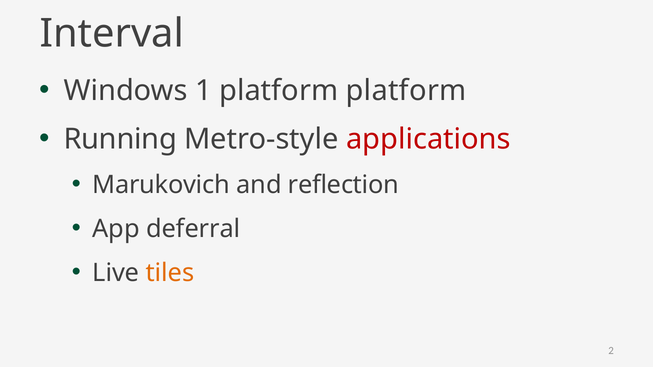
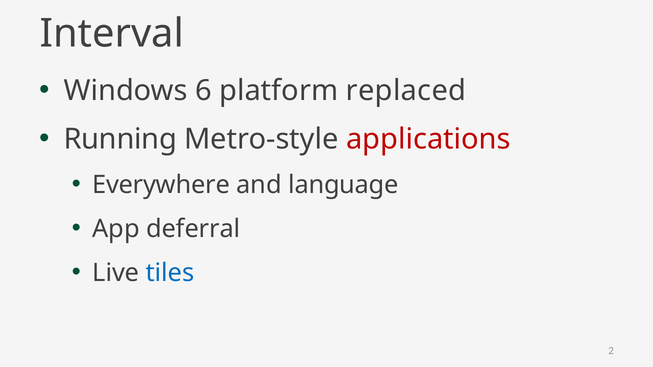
1: 1 -> 6 (203, 91)
platform platform: platform -> replaced (406, 91)
Marukovich: Marukovich -> Everywhere (161, 185)
reflection: reflection -> language (343, 185)
tiles colour: orange -> blue (170, 273)
